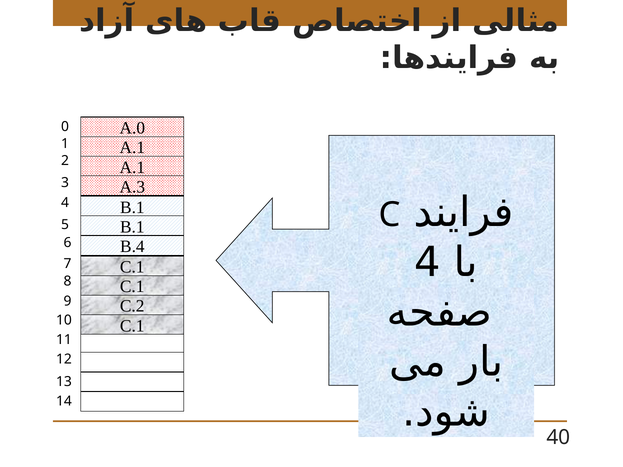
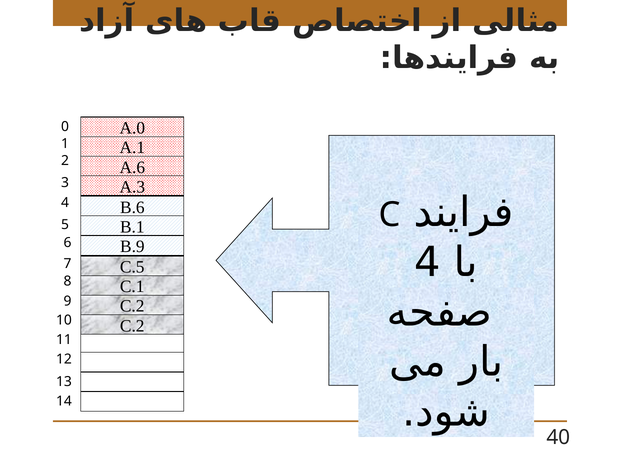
A.1: A.1 -> A.6 (132, 167)
B.1: B.1 -> B.6 (132, 207)
B.4: B.4 -> B.9 (132, 247)
C.1: C.1 -> C.5 (132, 267)
C.1: C.1 -> C.2 (132, 326)
